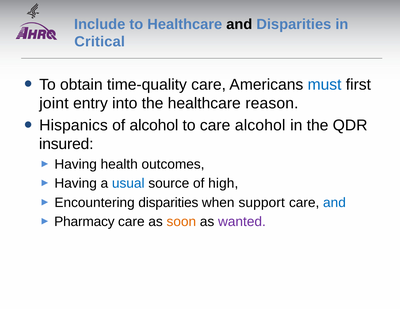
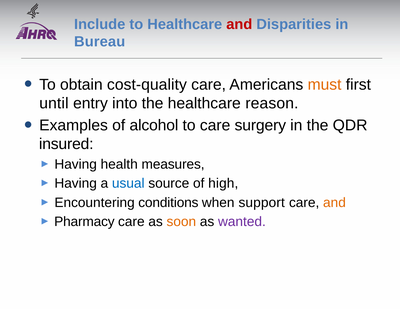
and colour: black -> red (239, 24)
Critical: Critical -> Bureau (100, 42)
time-quality: time-quality -> cost-quality (147, 85)
must colour: blue -> orange (325, 85)
joint: joint -> until (54, 103)
Hispanics: Hispanics -> Examples (74, 125)
care alcohol: alcohol -> surgery (260, 125)
outcomes: outcomes -> measures (173, 164)
Encountering disparities: disparities -> conditions (168, 203)
and colour: blue -> orange (334, 203)
